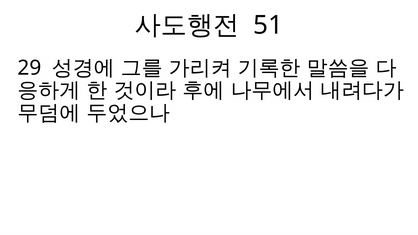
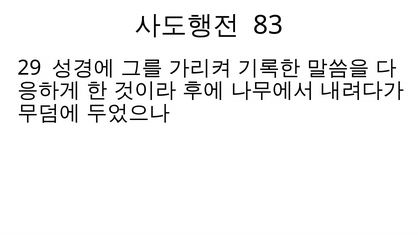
51: 51 -> 83 (268, 25)
